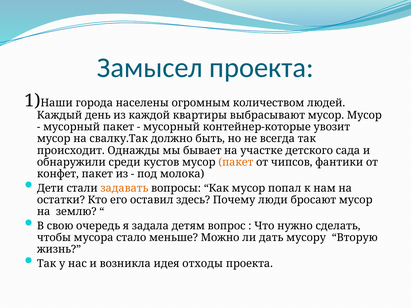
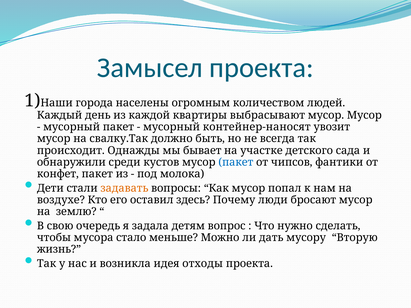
контейнер-которые: контейнер-которые -> контейнер-наносят (257, 127)
пакет colour: orange -> blue (236, 162)
остатки: остатки -> воздухе (61, 200)
